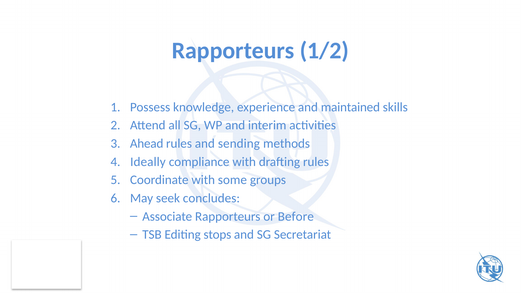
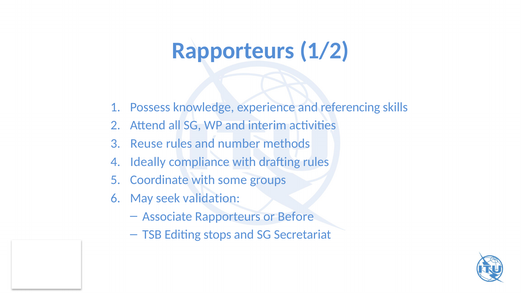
maintained: maintained -> referencing (350, 107)
Ahead: Ahead -> Reuse (147, 144)
sending: sending -> number (239, 144)
concludes: concludes -> validation (211, 198)
